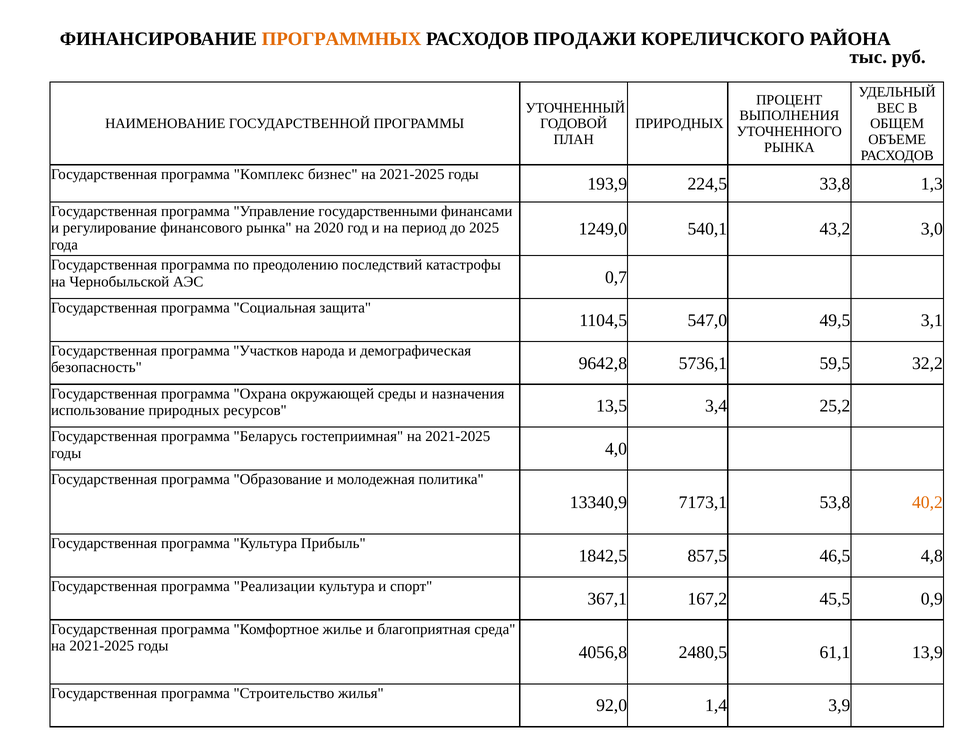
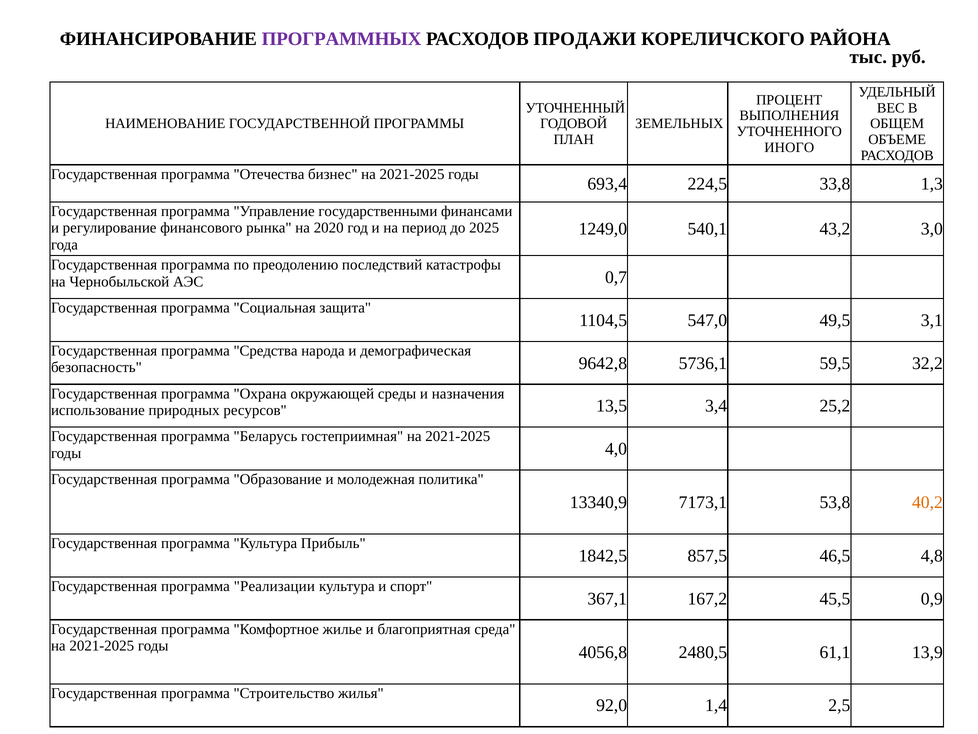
ПРОГРАММНЫХ colour: orange -> purple (342, 39)
ПРИРОДНЫХ: ПРИРОДНЫХ -> ЗЕМЕЛЬНЫХ (679, 124)
РЫНКА: РЫНКА -> ИНОГО (789, 147)
Комплекс: Комплекс -> Отечества (269, 174)
193,9: 193,9 -> 693,4 (607, 184)
Участков: Участков -> Средства (266, 351)
3,9: 3,9 -> 2,5 (839, 705)
